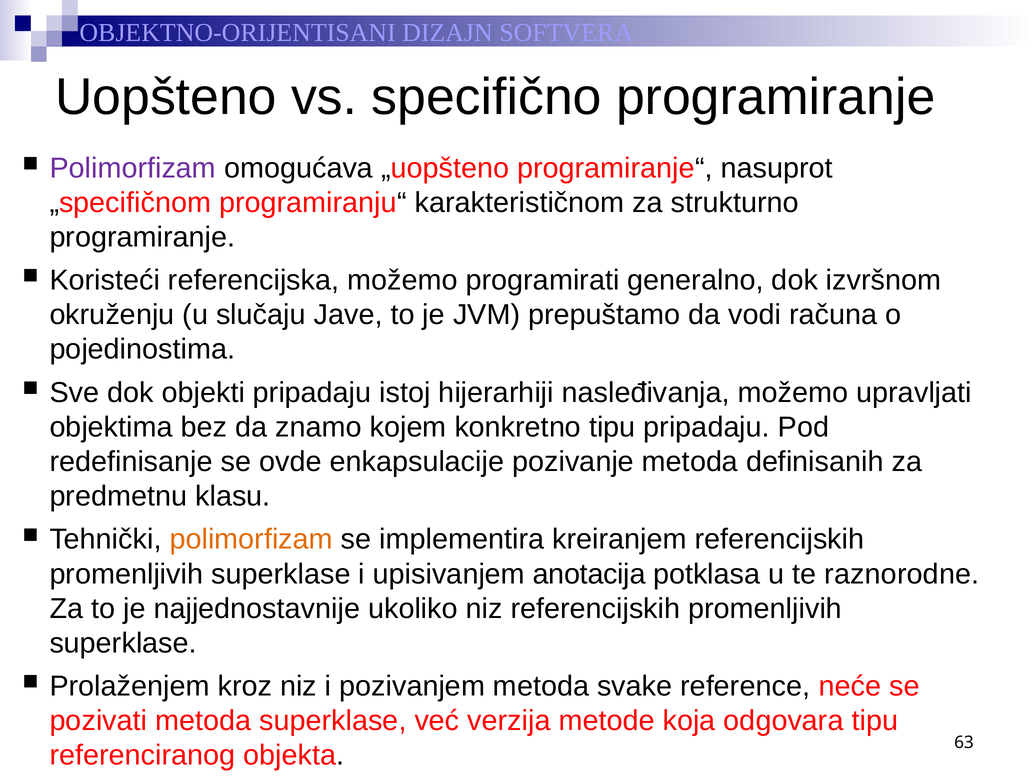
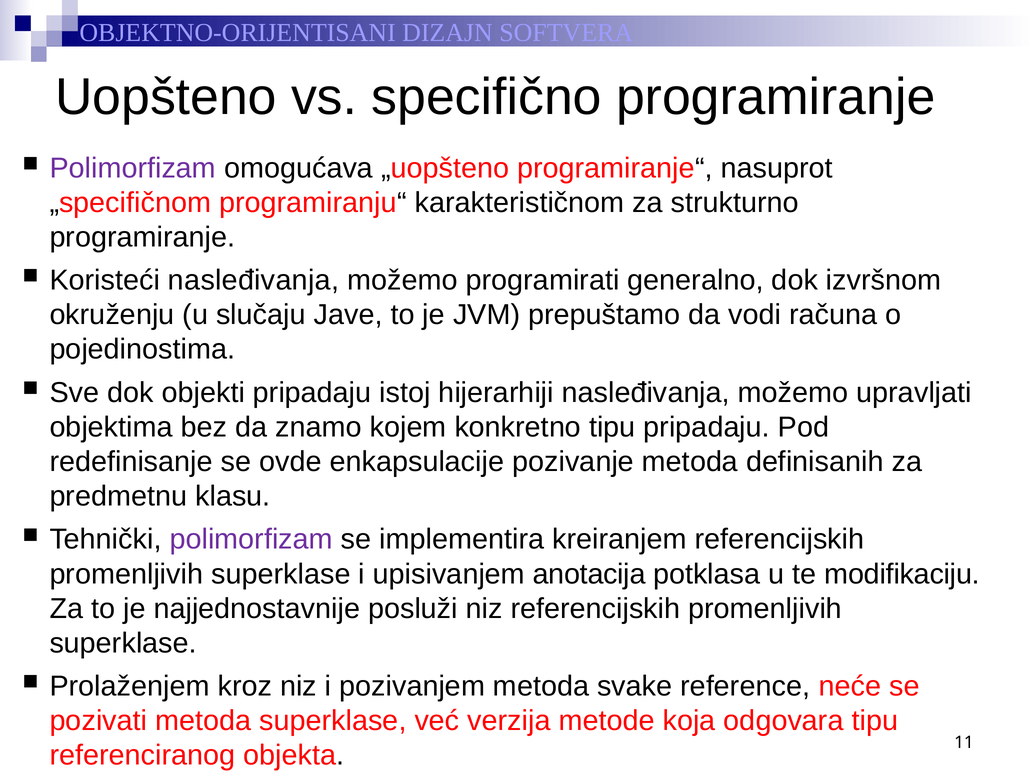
Koristeći referencijska: referencijska -> nasleđivanja (254, 280)
polimorfizam colour: orange -> purple (251, 539)
raznorodne: raznorodne -> modifikaciju (902, 574)
ukoliko: ukoliko -> posluži (413, 609)
63: 63 -> 11 (964, 743)
